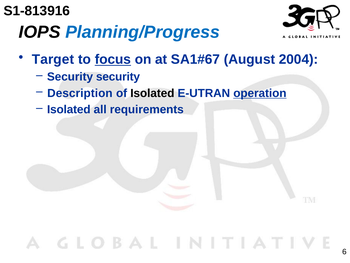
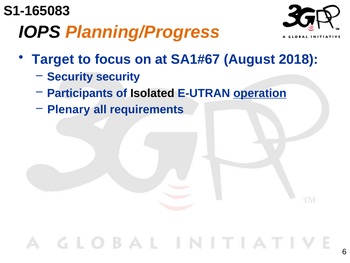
S1-813916: S1-813916 -> S1-165083 (37, 11)
Planning/Progress colour: blue -> orange (143, 32)
focus underline: present -> none (113, 59)
2004: 2004 -> 2018 (299, 59)
Description: Description -> Participants (80, 93)
Isolated: Isolated -> Plenary (69, 109)
